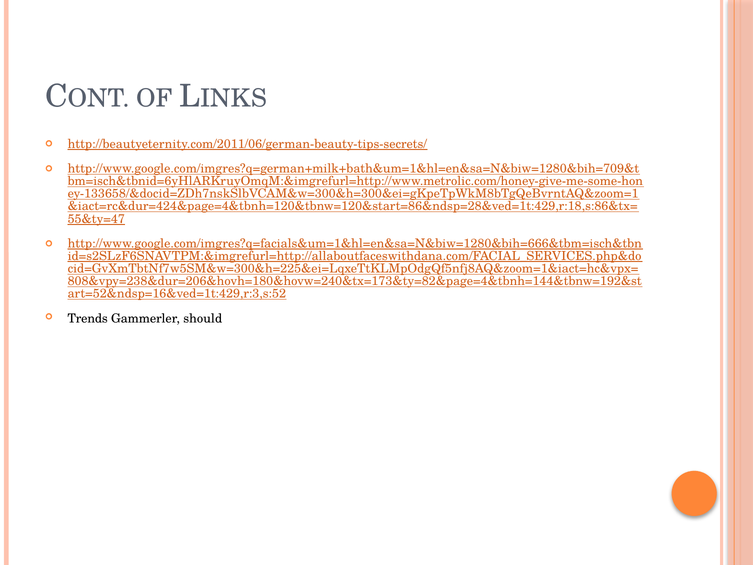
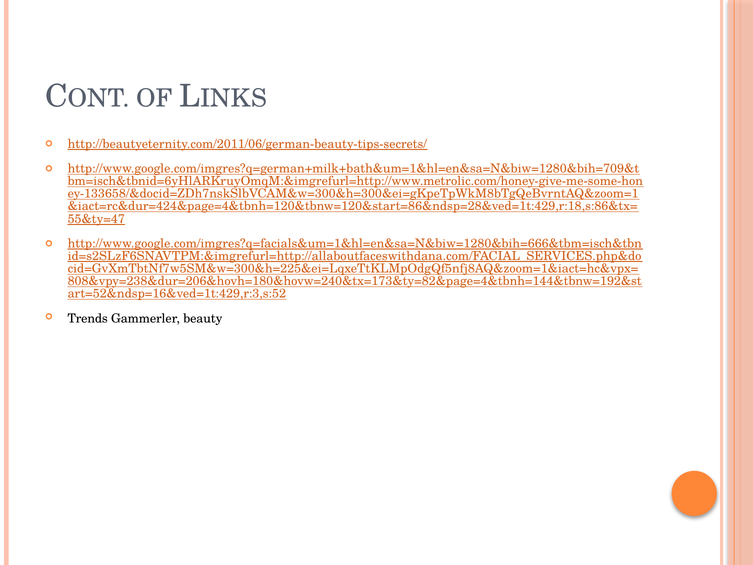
should: should -> beauty (203, 318)
